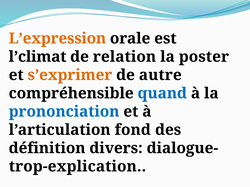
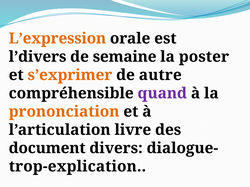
l’climat: l’climat -> l’divers (38, 57)
relation: relation -> semaine (125, 57)
quand colour: blue -> purple (162, 94)
prononciation colour: blue -> orange (64, 112)
fond: fond -> livre (133, 130)
définition: définition -> document (47, 149)
